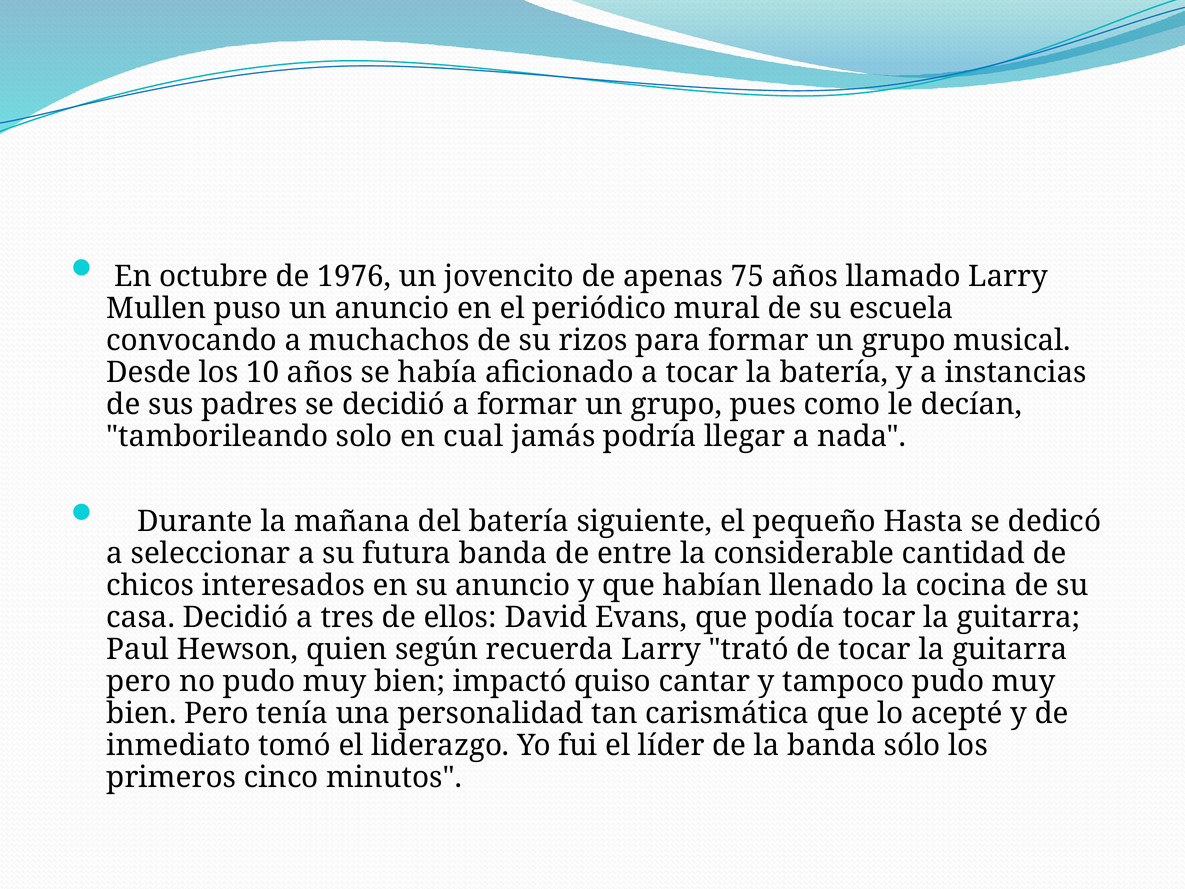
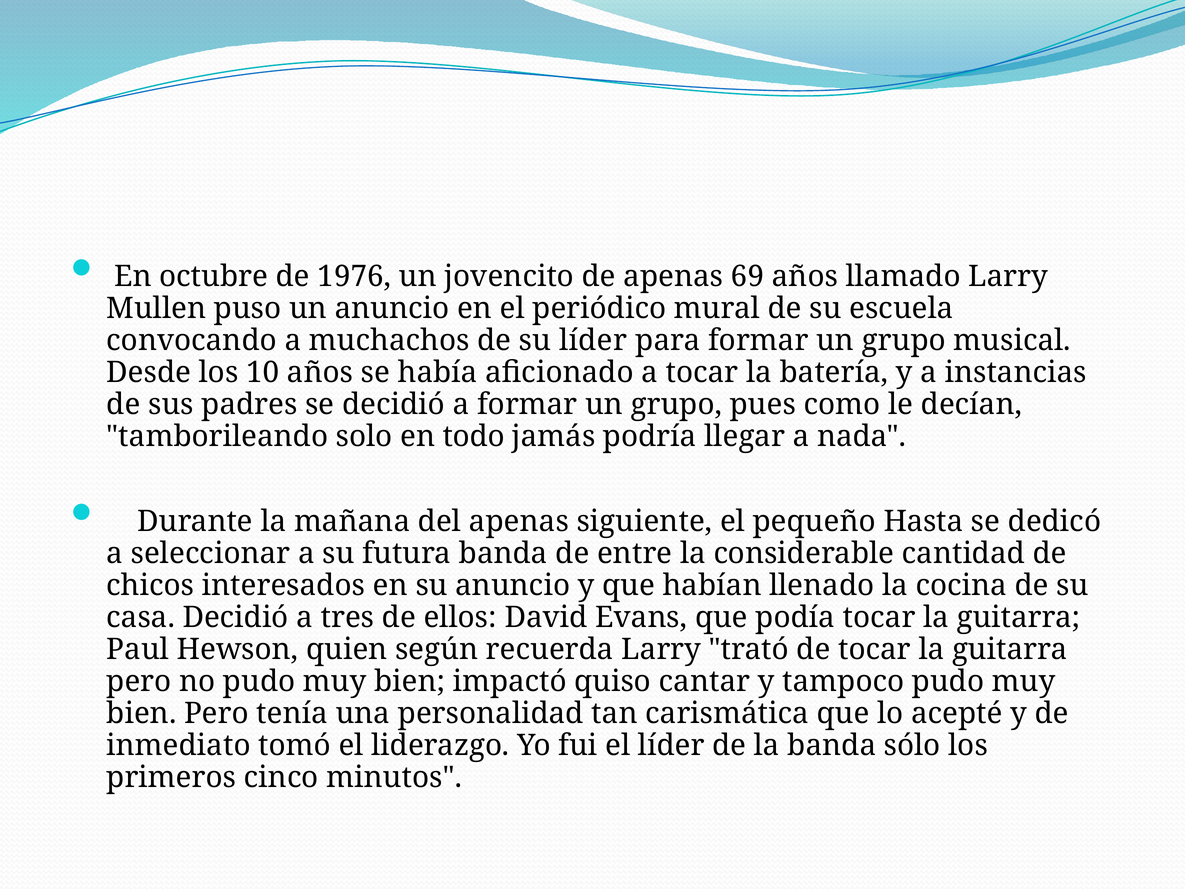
75: 75 -> 69 (748, 276)
su rizos: rizos -> líder (593, 340)
cual: cual -> todo (474, 437)
del batería: batería -> apenas (519, 521)
